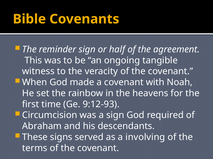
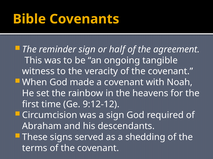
9:12-93: 9:12-93 -> 9:12-12 (101, 105)
involving: involving -> shedding (145, 138)
